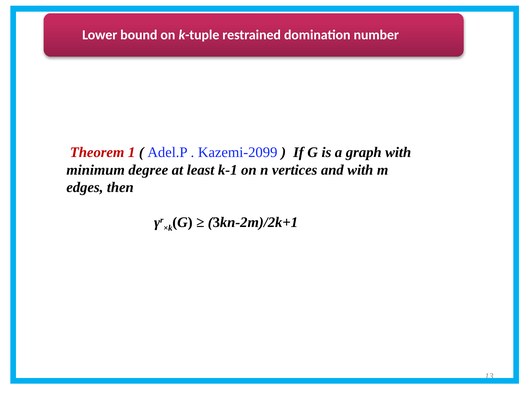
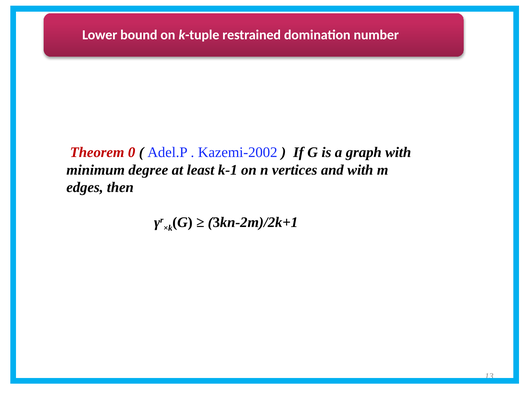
1: 1 -> 0 (132, 152)
Kazemi-2099: Kazemi-2099 -> Kazemi-2002 (238, 152)
